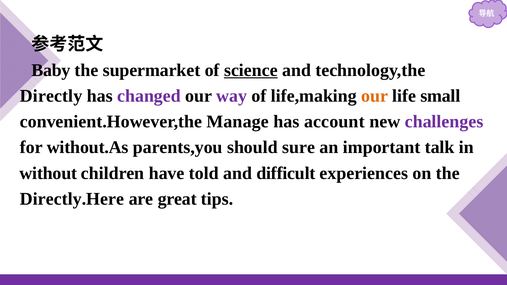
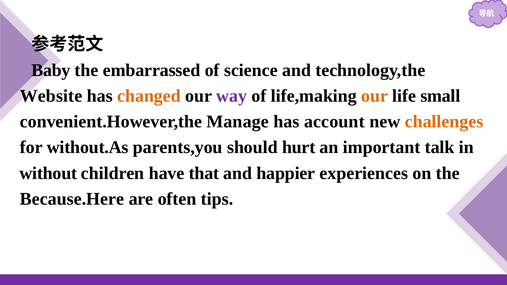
supermarket: supermarket -> embarrassed (152, 70)
science underline: present -> none (251, 70)
Directly: Directly -> Website (51, 96)
changed colour: purple -> orange (149, 96)
challenges colour: purple -> orange (444, 122)
sure: sure -> hurt (299, 147)
told: told -> that (204, 173)
difficult: difficult -> happier (286, 173)
Directly.Here: Directly.Here -> Because.Here (72, 199)
great: great -> often (177, 199)
